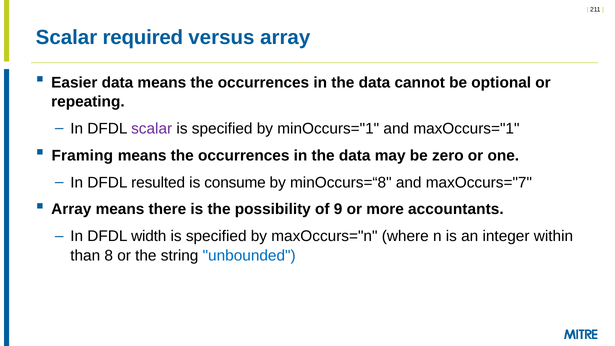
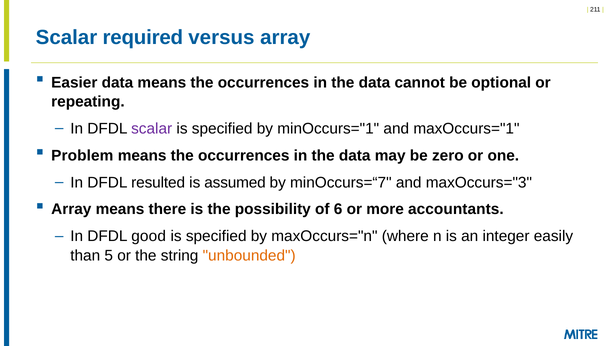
Framing: Framing -> Problem (82, 156)
consume: consume -> assumed (235, 182)
minOccurs=“8: minOccurs=“8 -> minOccurs=“7 (341, 182)
maxOccurs="7: maxOccurs="7 -> maxOccurs="3 (479, 182)
9: 9 -> 6 (338, 209)
width: width -> good (149, 236)
within: within -> easily (553, 236)
8: 8 -> 5 (109, 255)
unbounded colour: blue -> orange (249, 255)
